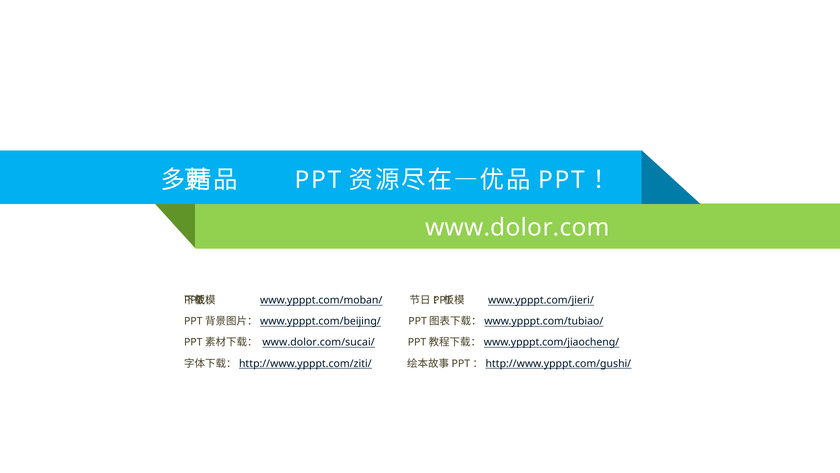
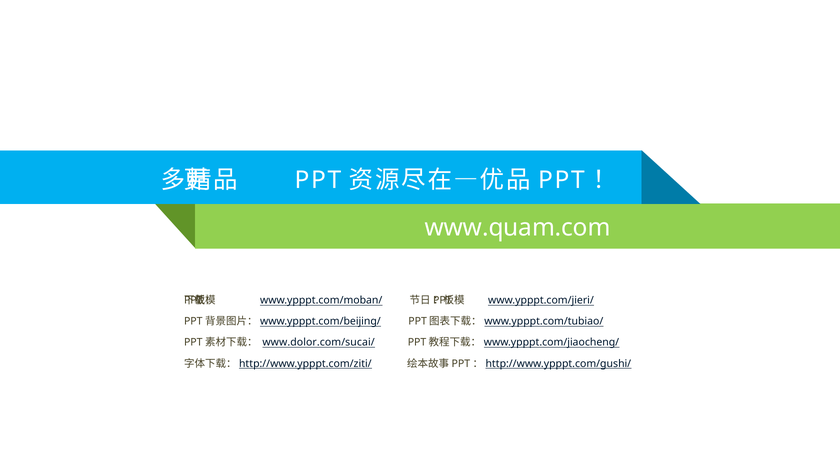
www.dolor.com: www.dolor.com -> www.quam.com (518, 228)
